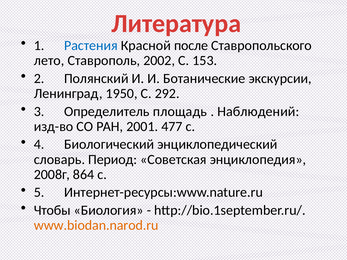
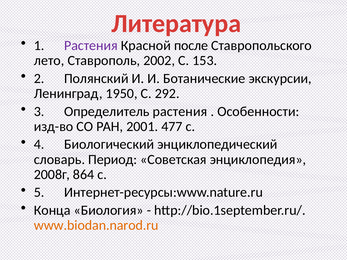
Растения colour: blue -> purple (91, 46)
Определитель площадь: площадь -> растения (180, 112)
Наблюдений: Наблюдений -> Особенности (258, 112)
Чтобы: Чтобы -> Конца (52, 210)
